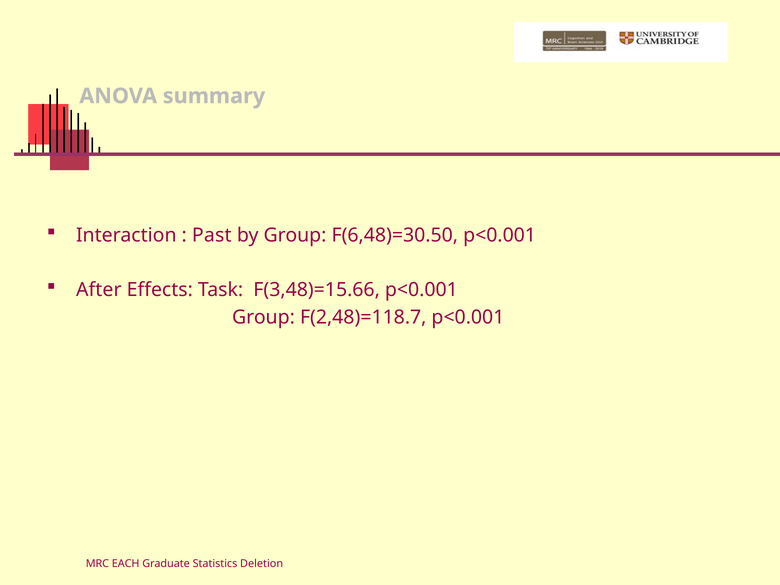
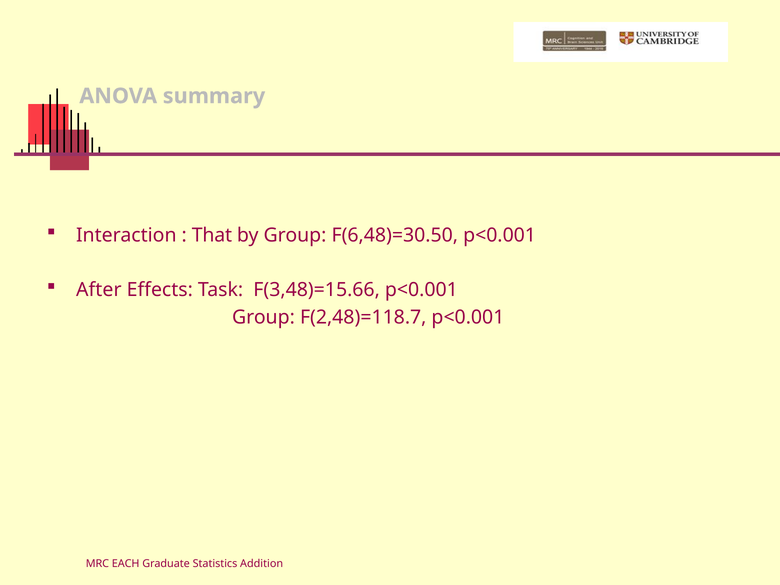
Past: Past -> That (212, 235)
Deletion: Deletion -> Addition (262, 564)
